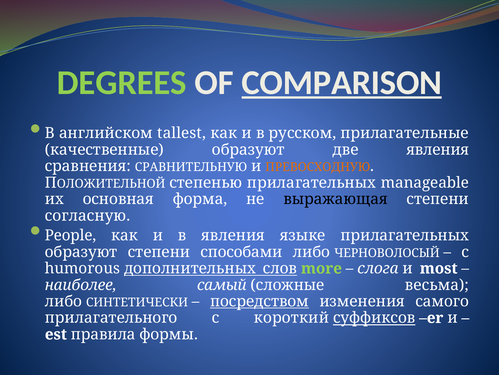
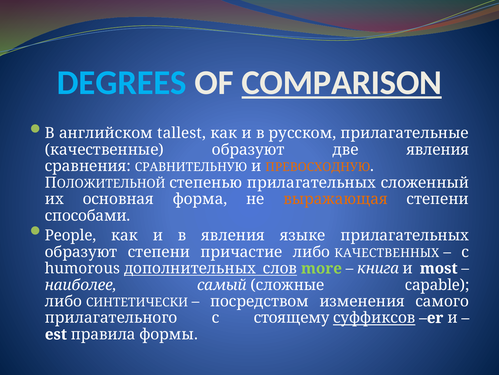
DEGREES colour: light green -> light blue (122, 82)
manageable: manageable -> сложенный (425, 182)
выражающая colour: black -> orange (336, 199)
согласную: согласную -> способами (88, 215)
способами: способами -> причастие (242, 251)
ЧЕРНОВОЛОСЫЙ: ЧЕРНОВОЛОСЫЙ -> КАЧЕСТВЕННЫХ (387, 252)
слога: слога -> книга (378, 268)
весьма: весьма -> capable (437, 284)
посредством underline: present -> none (259, 301)
короткий: короткий -> стоящему (292, 317)
